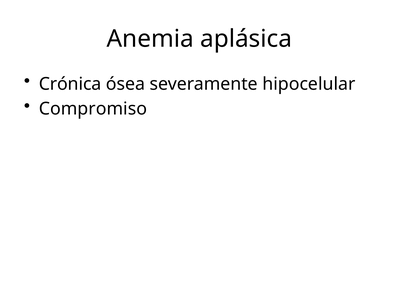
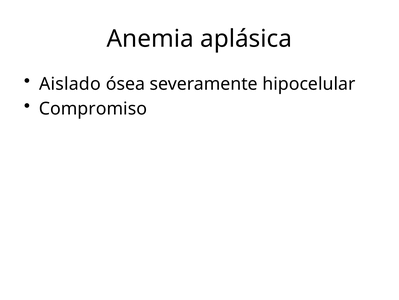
Crónica: Crónica -> Aislado (70, 84)
